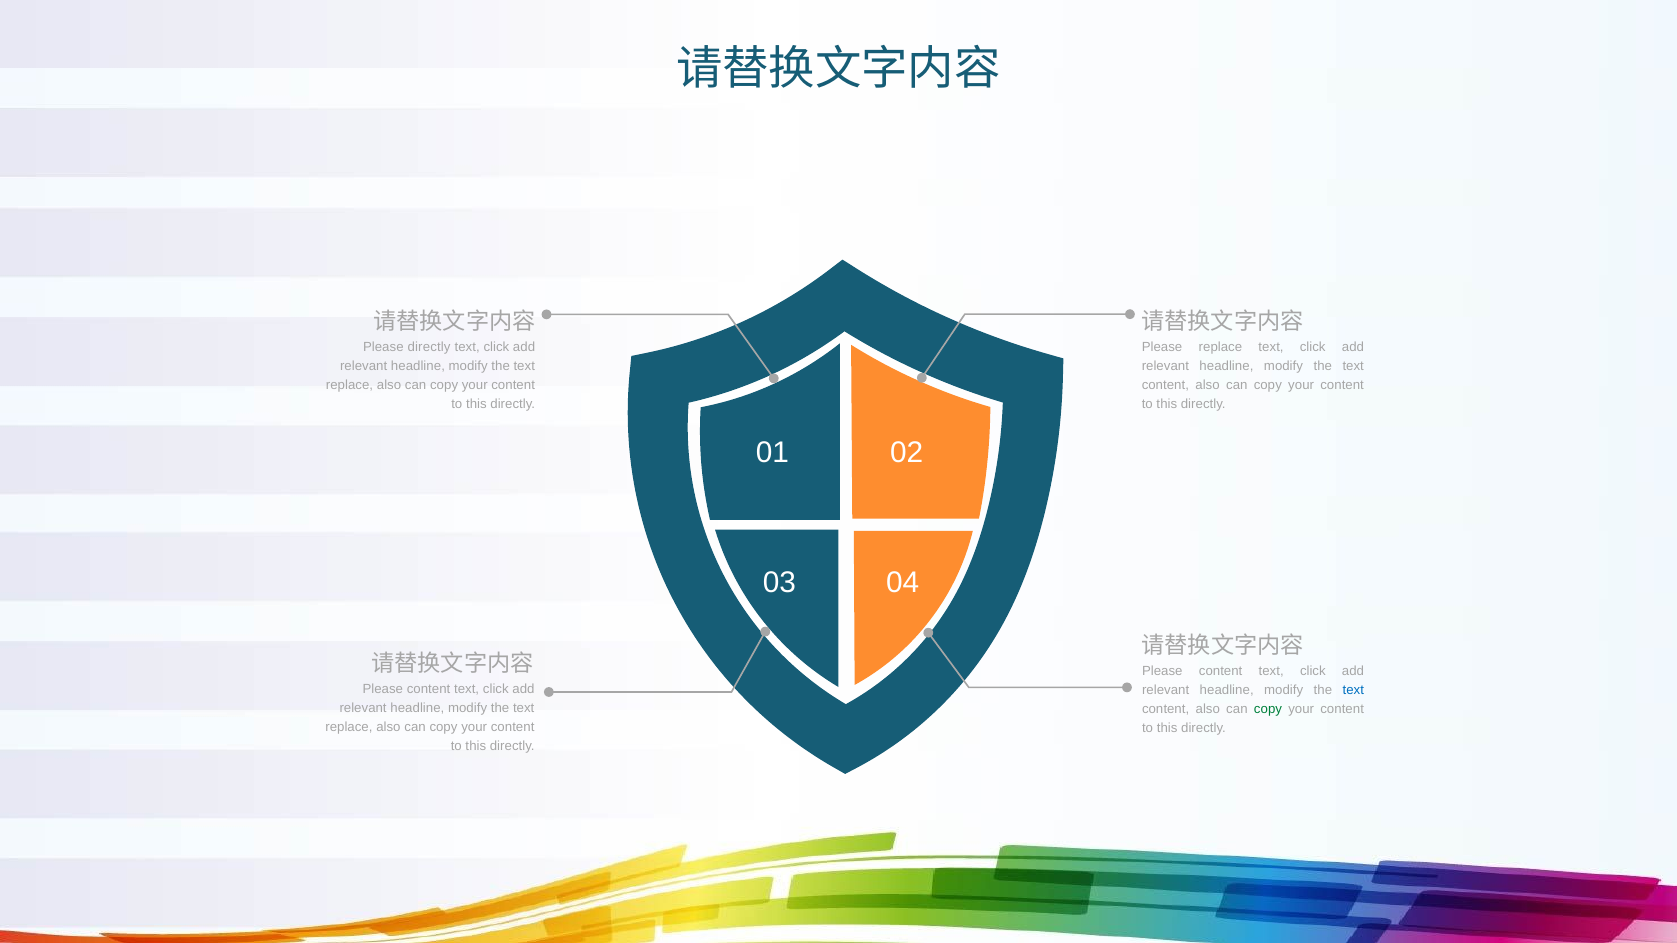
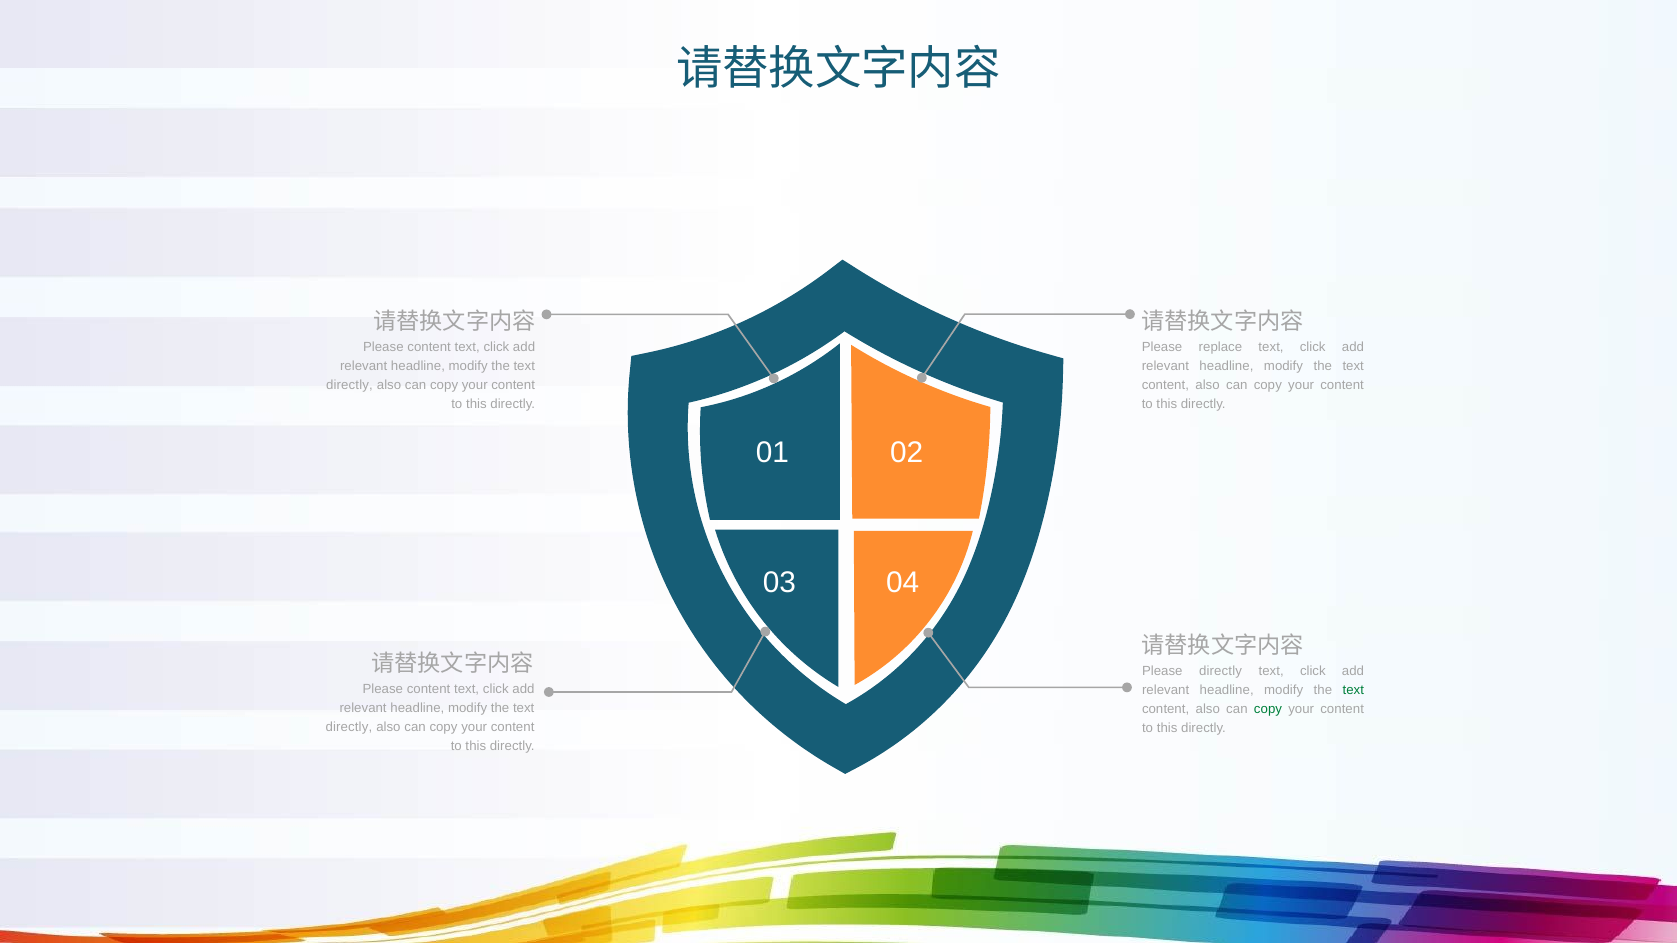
directly: directly -> content (429, 347)
replace: replace -> directly (349, 385)
content: content -> directly (1221, 671)
text colour: blue -> green (1353, 690)
replace: replace -> directly (349, 727)
